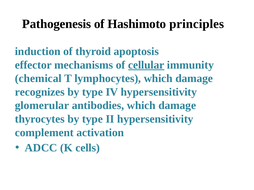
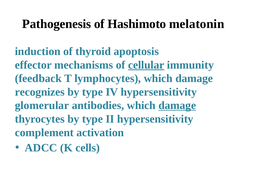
principles: principles -> melatonin (197, 24)
chemical: chemical -> feedback (38, 79)
damage underline: none -> present (177, 106)
